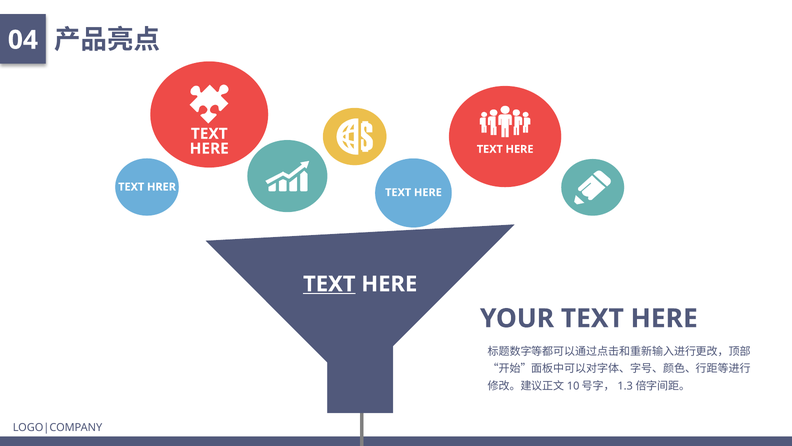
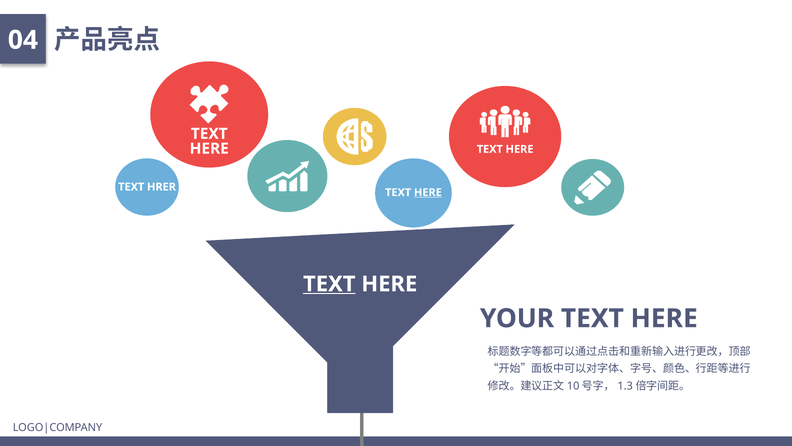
HERE underline: none -> present (428, 192)
